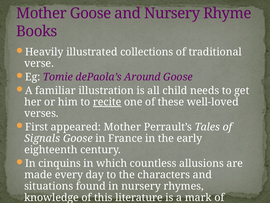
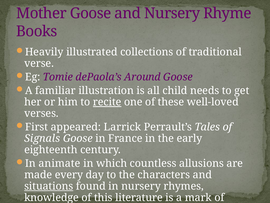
appeared Mother: Mother -> Larrick (122, 127)
cinquins: cinquins -> animate (59, 163)
situations underline: none -> present (49, 186)
